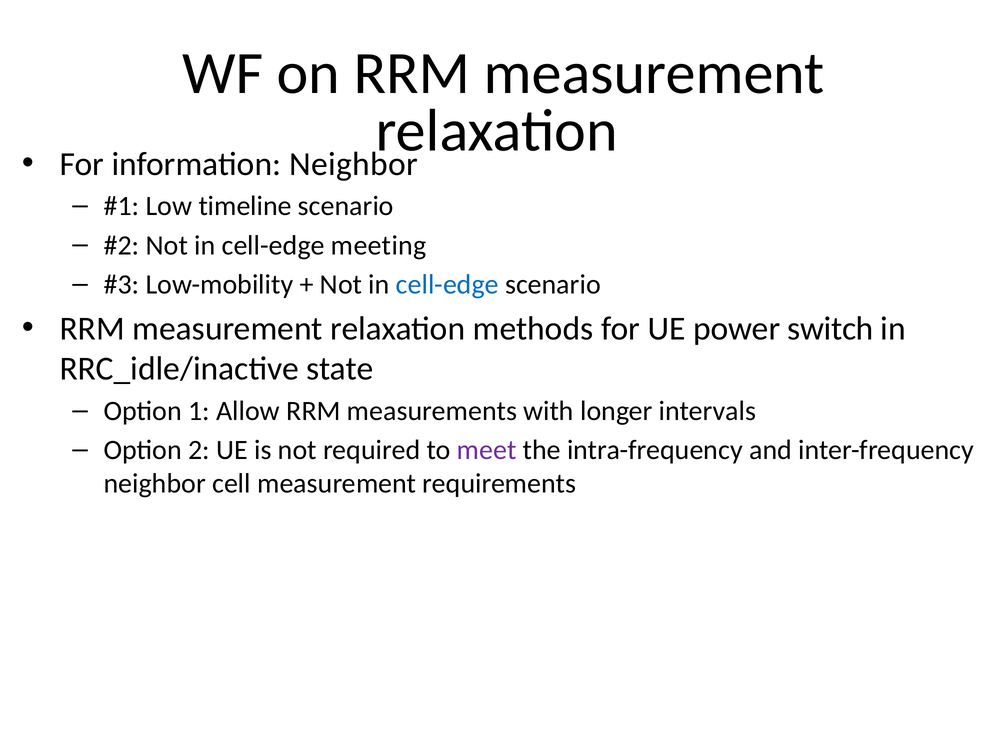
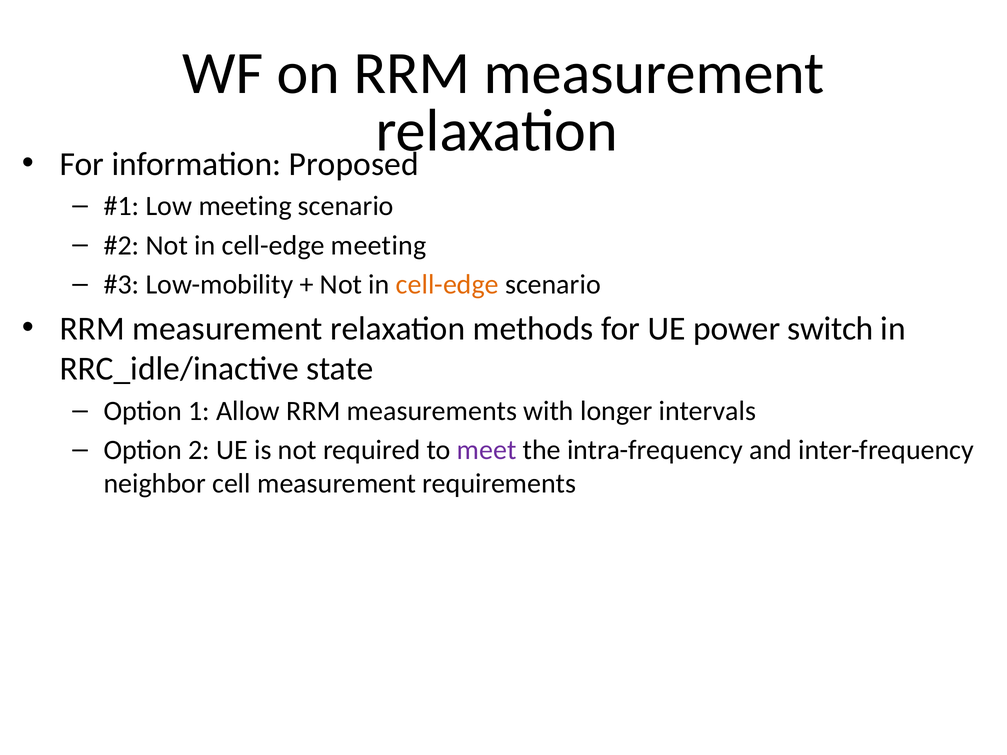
information Neighbor: Neighbor -> Proposed (354, 164)
Low timeline: timeline -> meeting (245, 206)
cell-edge colour: blue -> orange (447, 285)
